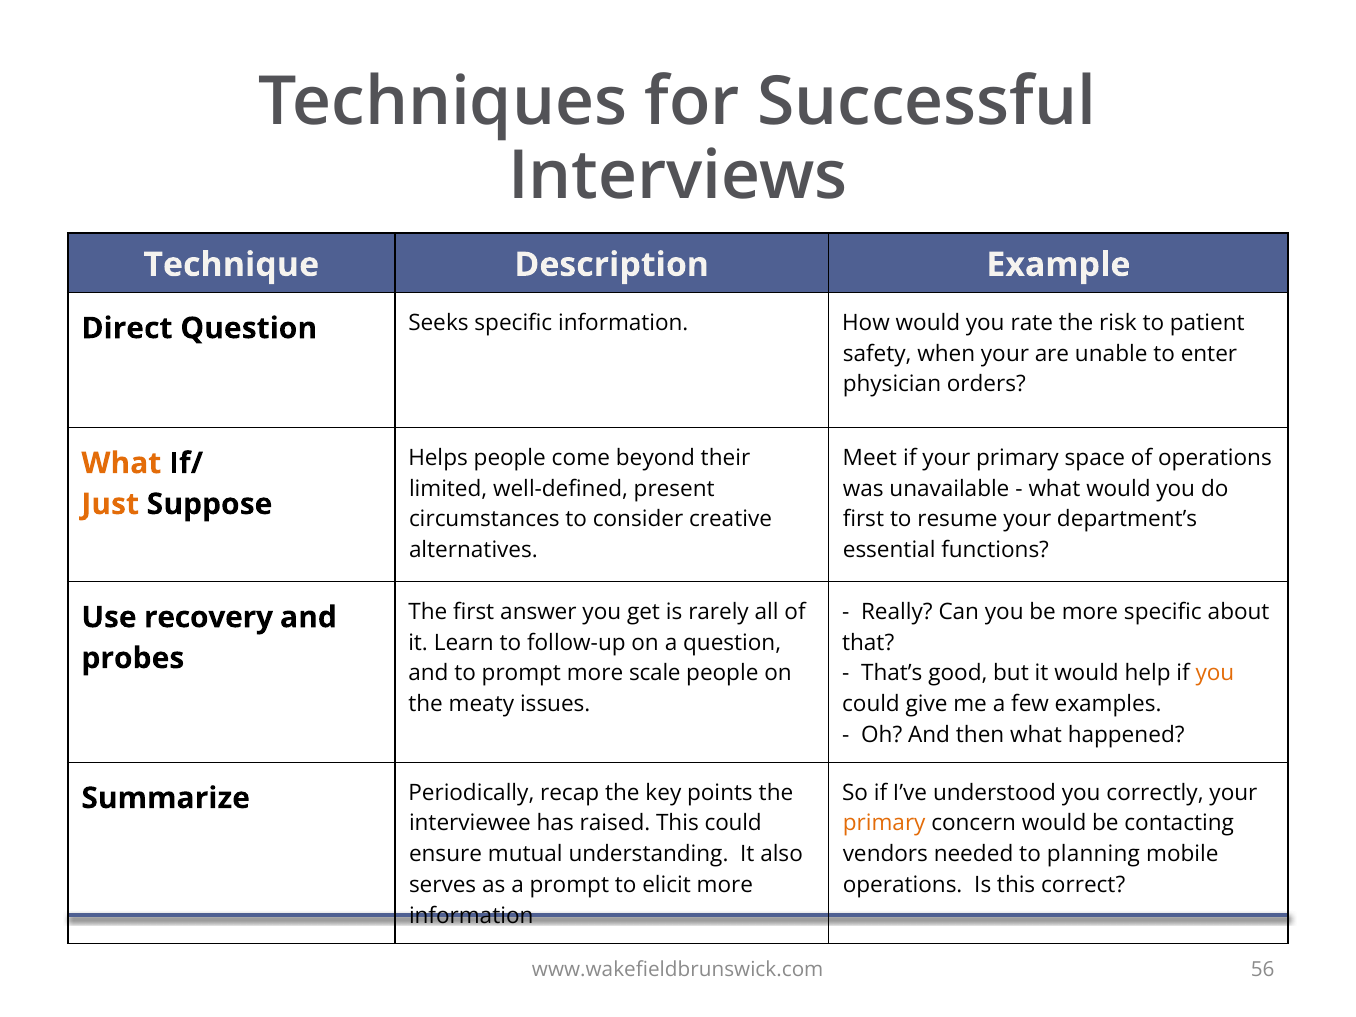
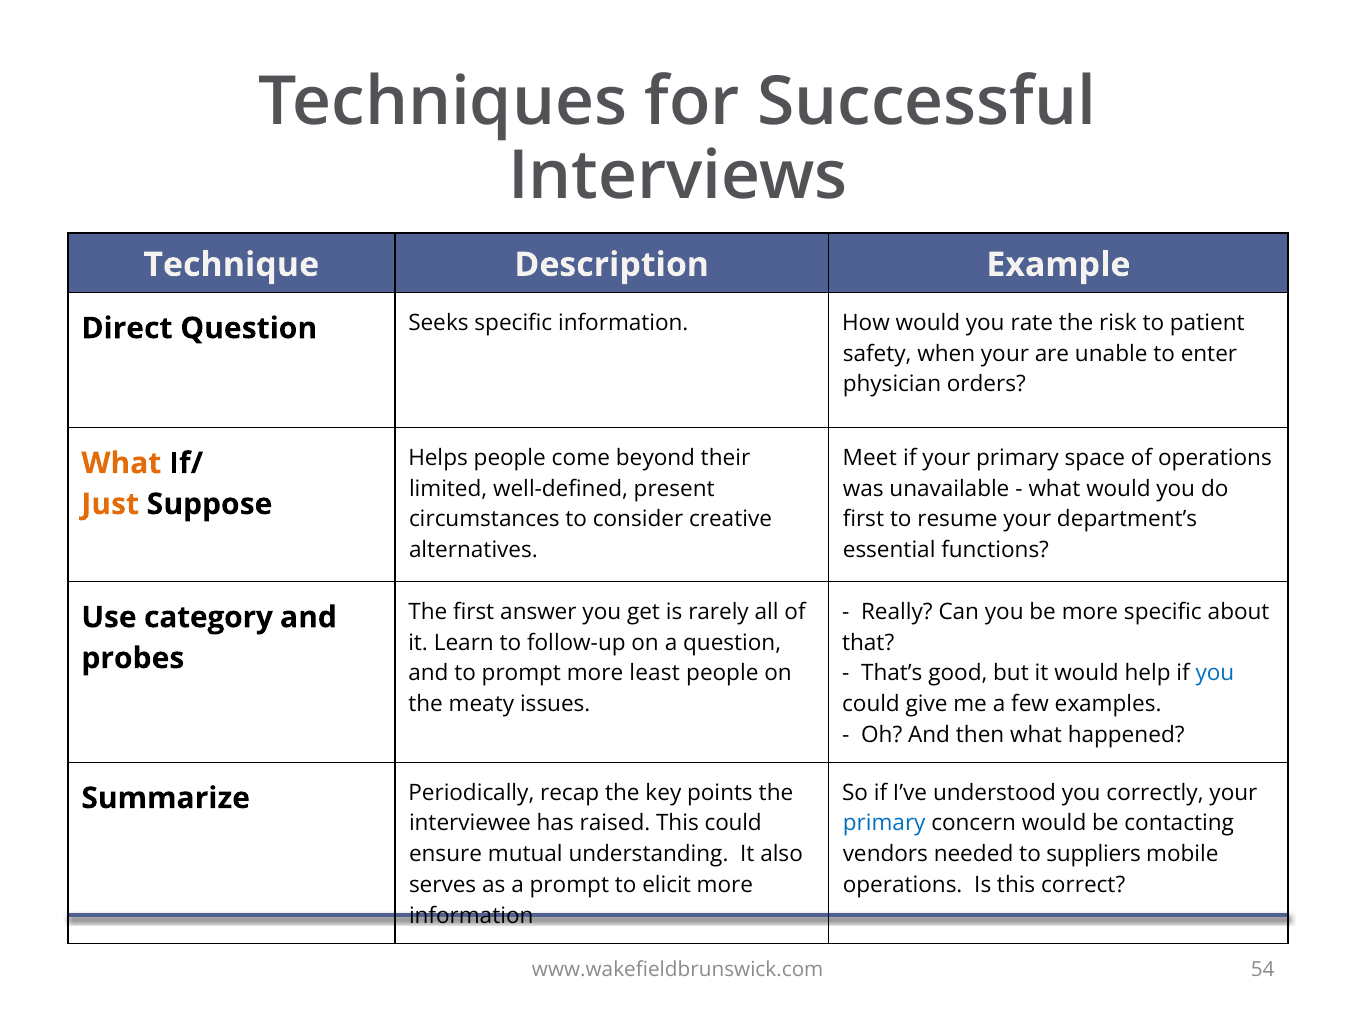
recovery: recovery -> category (208, 617)
scale: scale -> least (655, 673)
you colour: orange -> blue (1215, 673)
primary colour: orange -> blue (884, 823)
planning: planning -> suppliers (1094, 854)
56: 56 -> 54 (1263, 969)
